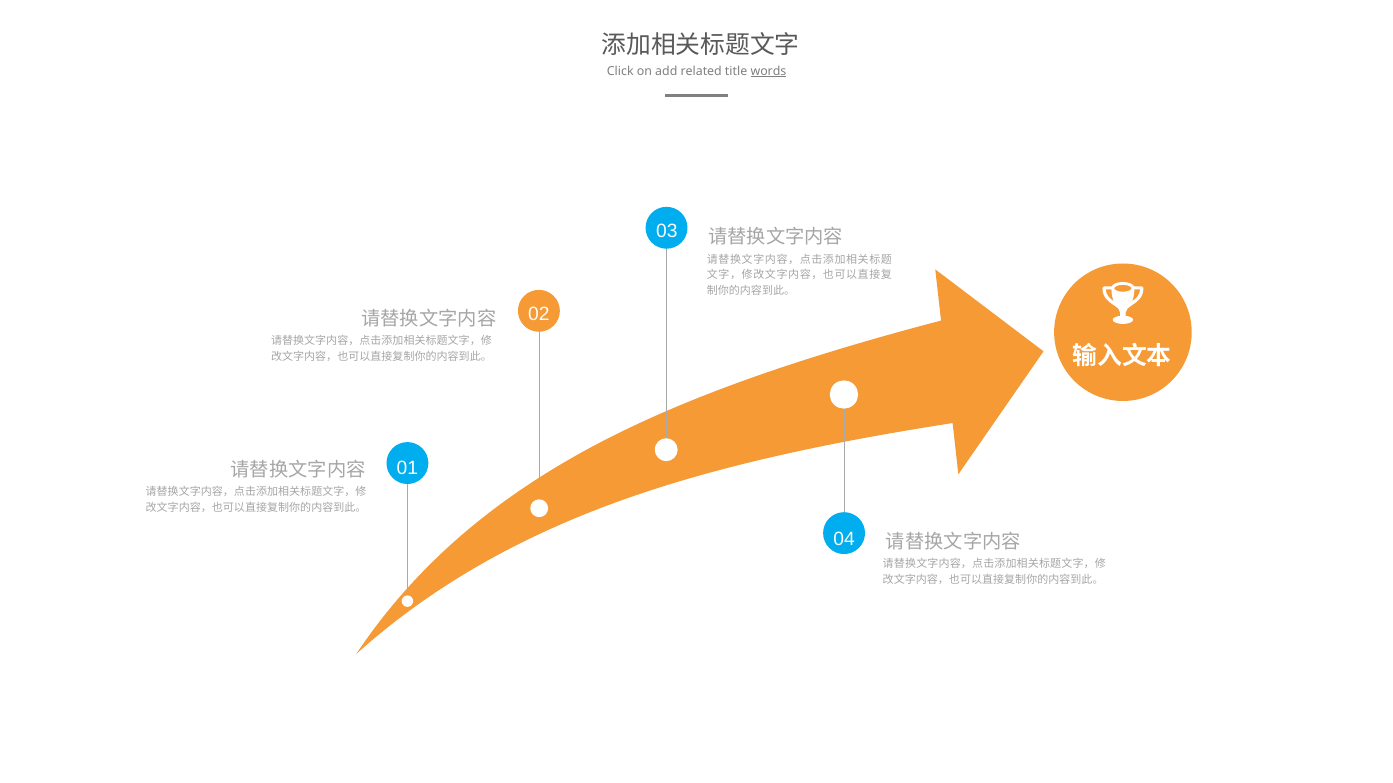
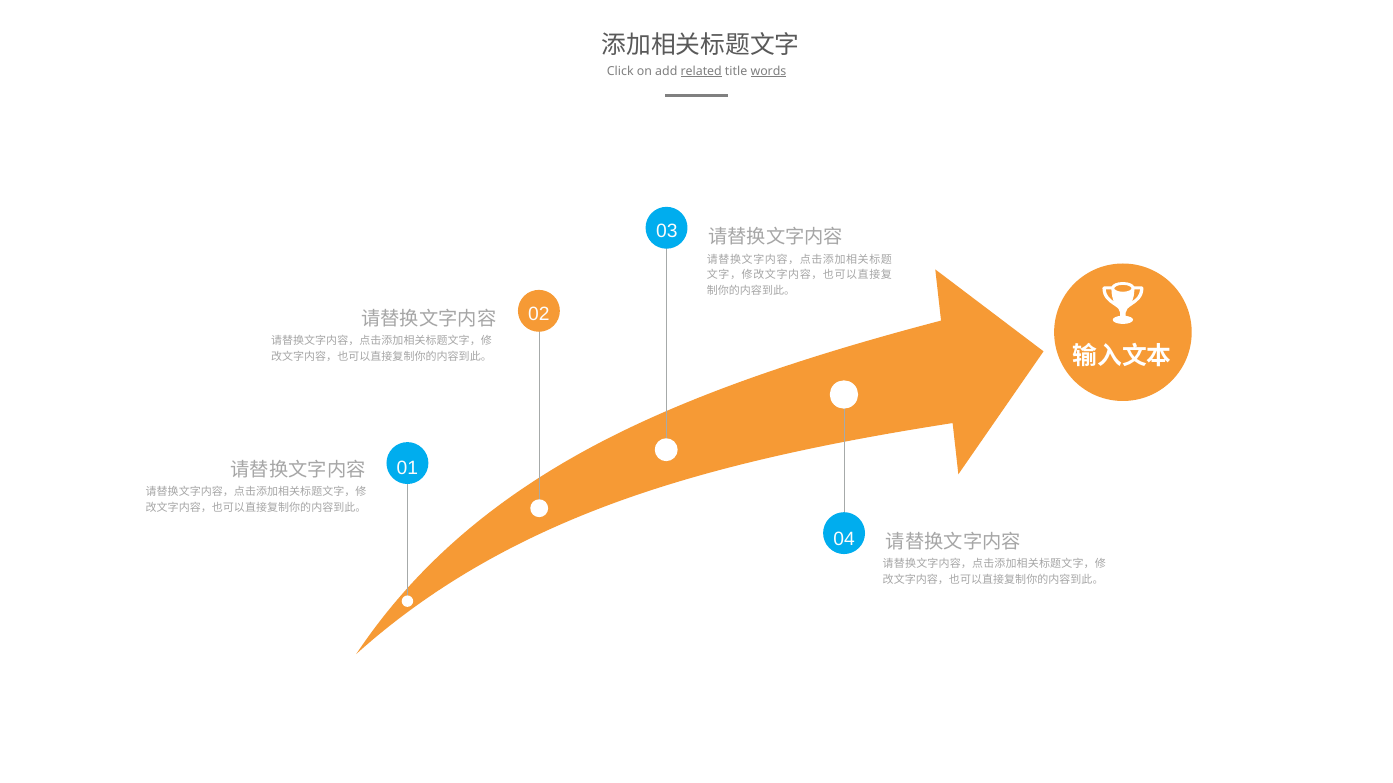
related underline: none -> present (701, 71)
